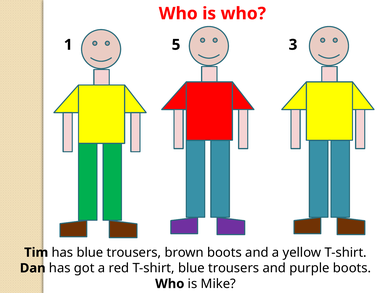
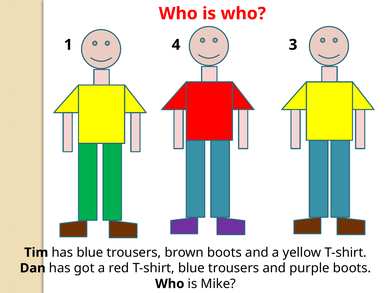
5: 5 -> 4 (176, 45)
